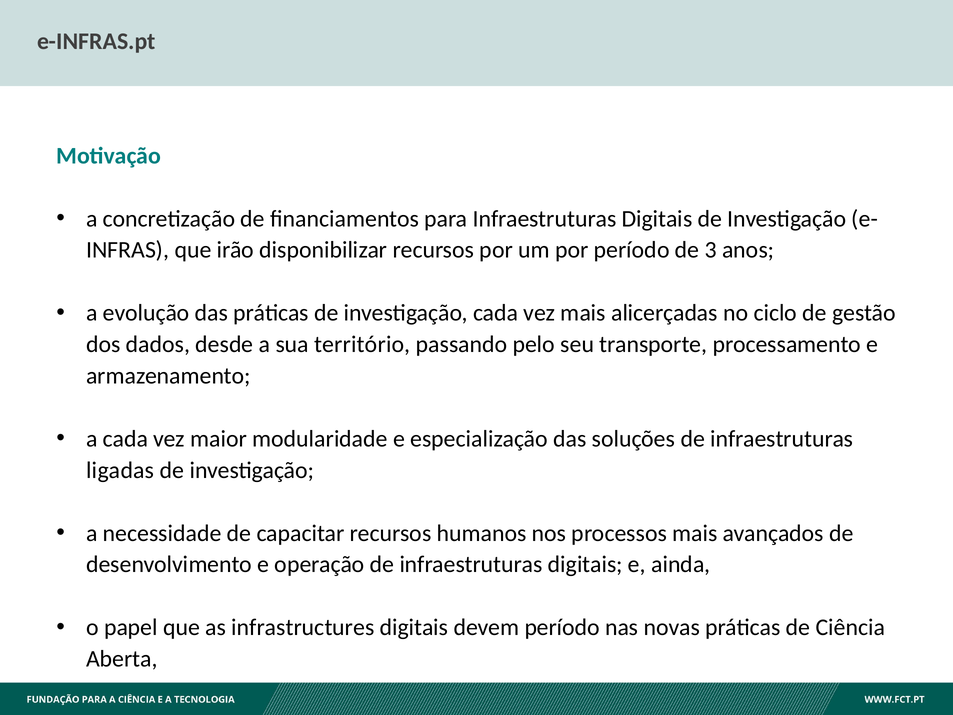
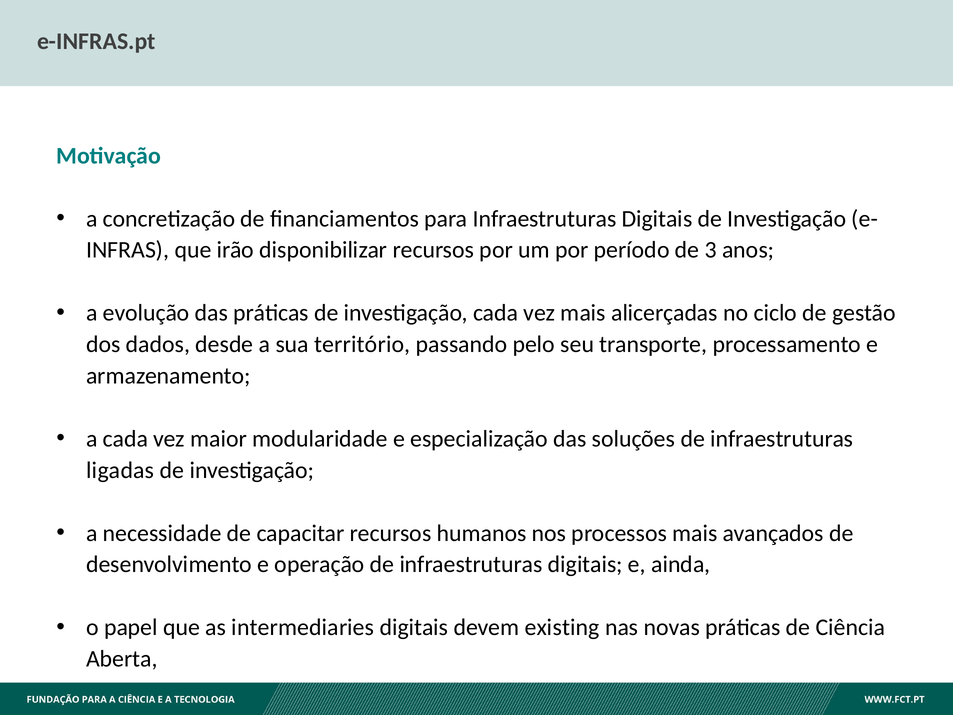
infrastructures: infrastructures -> intermediaries (303, 627)
devem período: período -> existing (562, 627)
